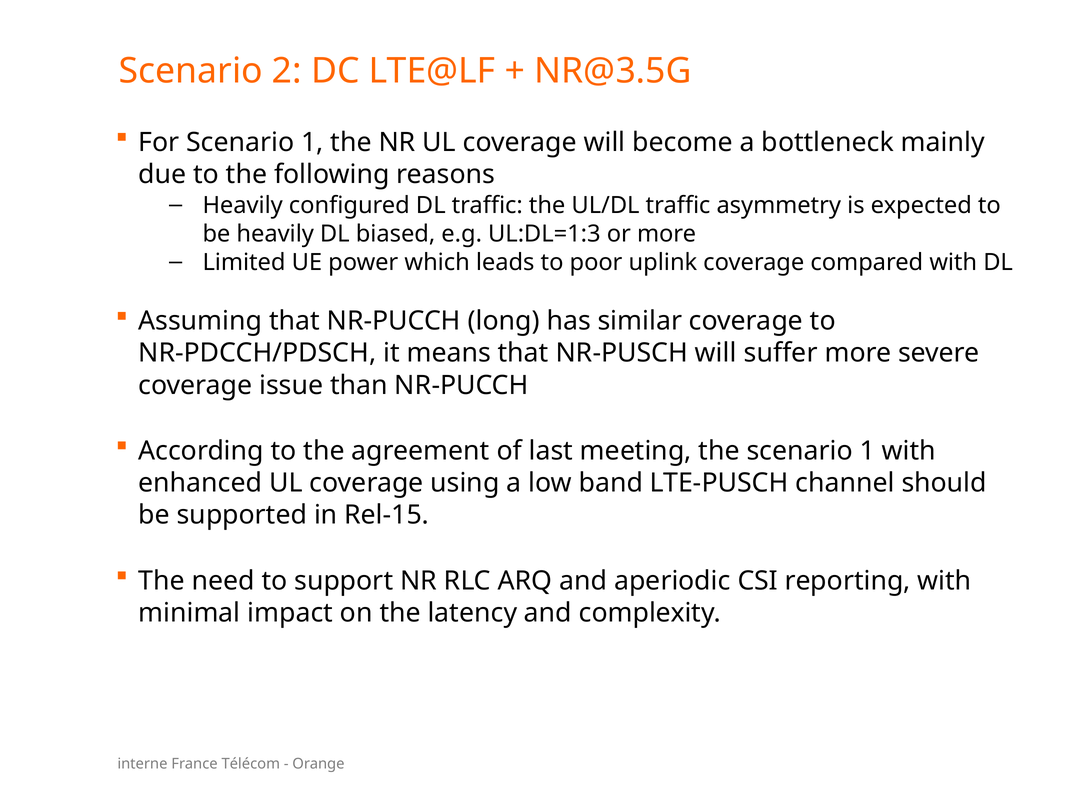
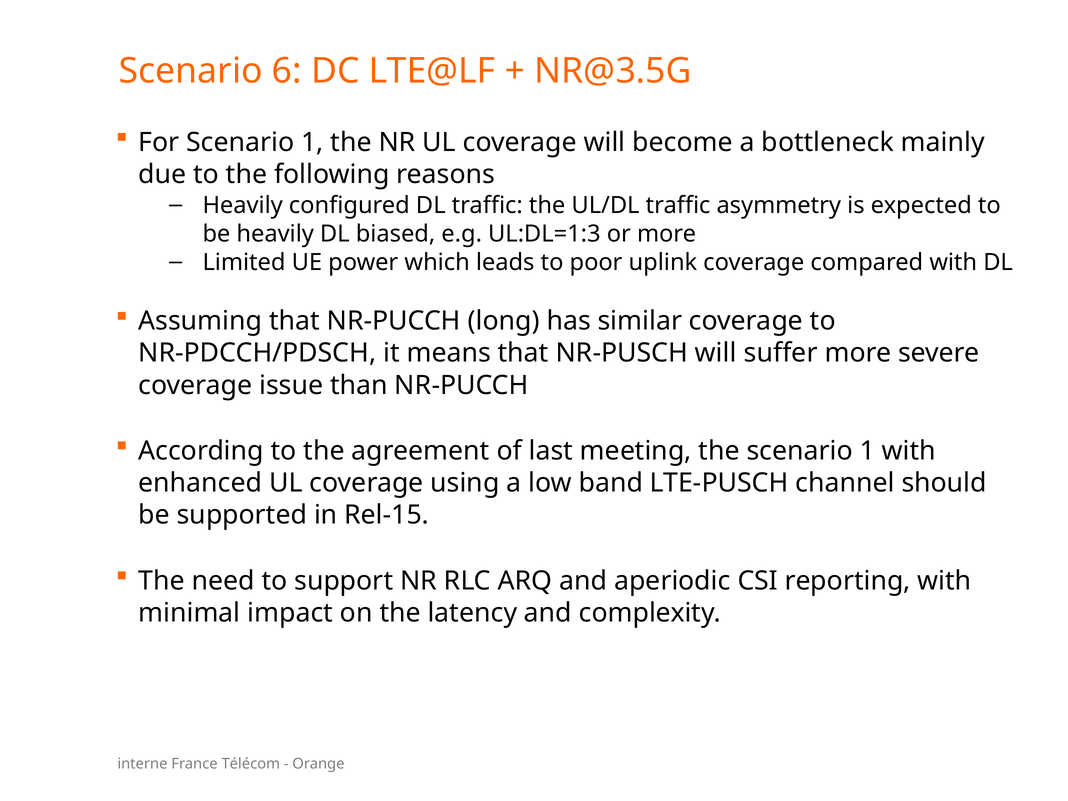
2: 2 -> 6 (287, 71)
